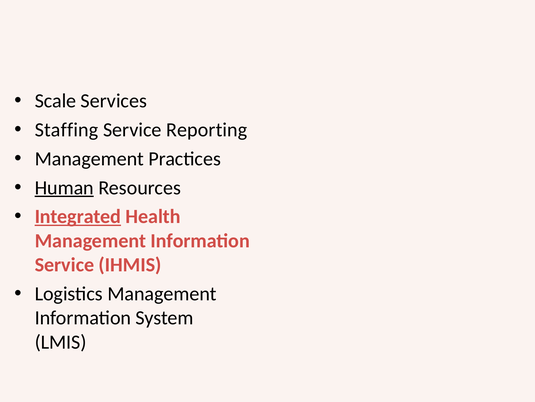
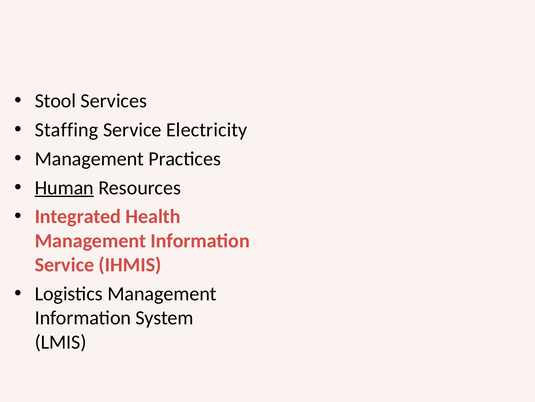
Scale: Scale -> Stool (55, 101)
Reporting: Reporting -> Electricity (207, 130)
Integrated underline: present -> none (78, 216)
